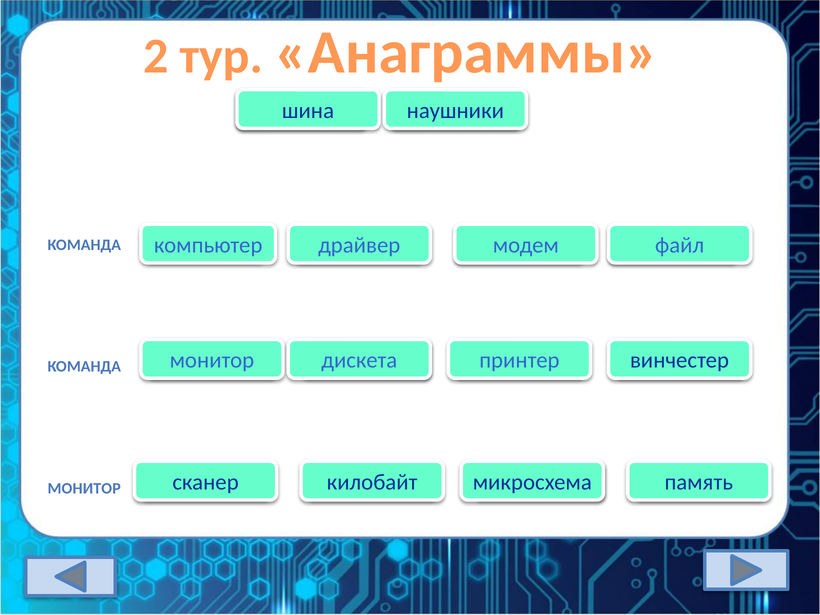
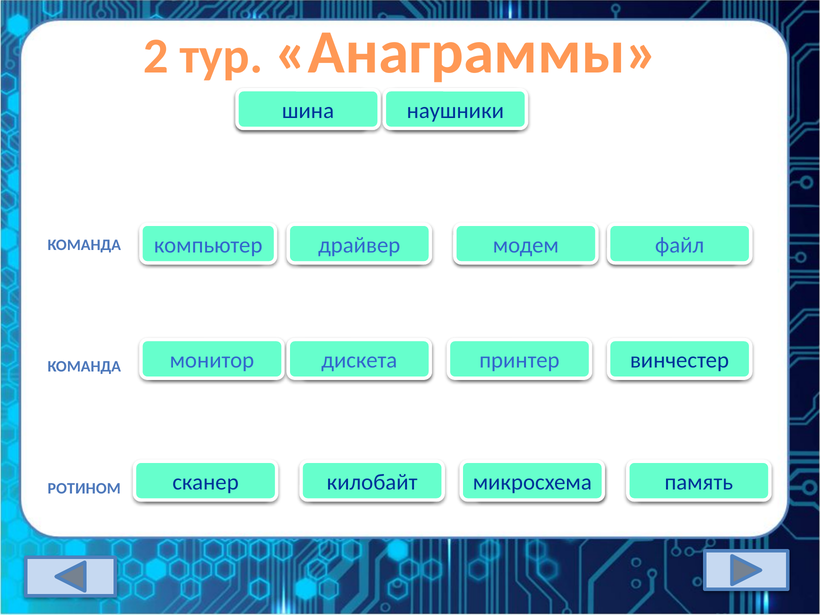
МОНИТОР: МОНИТОР -> РОТИНОМ (84, 488)
